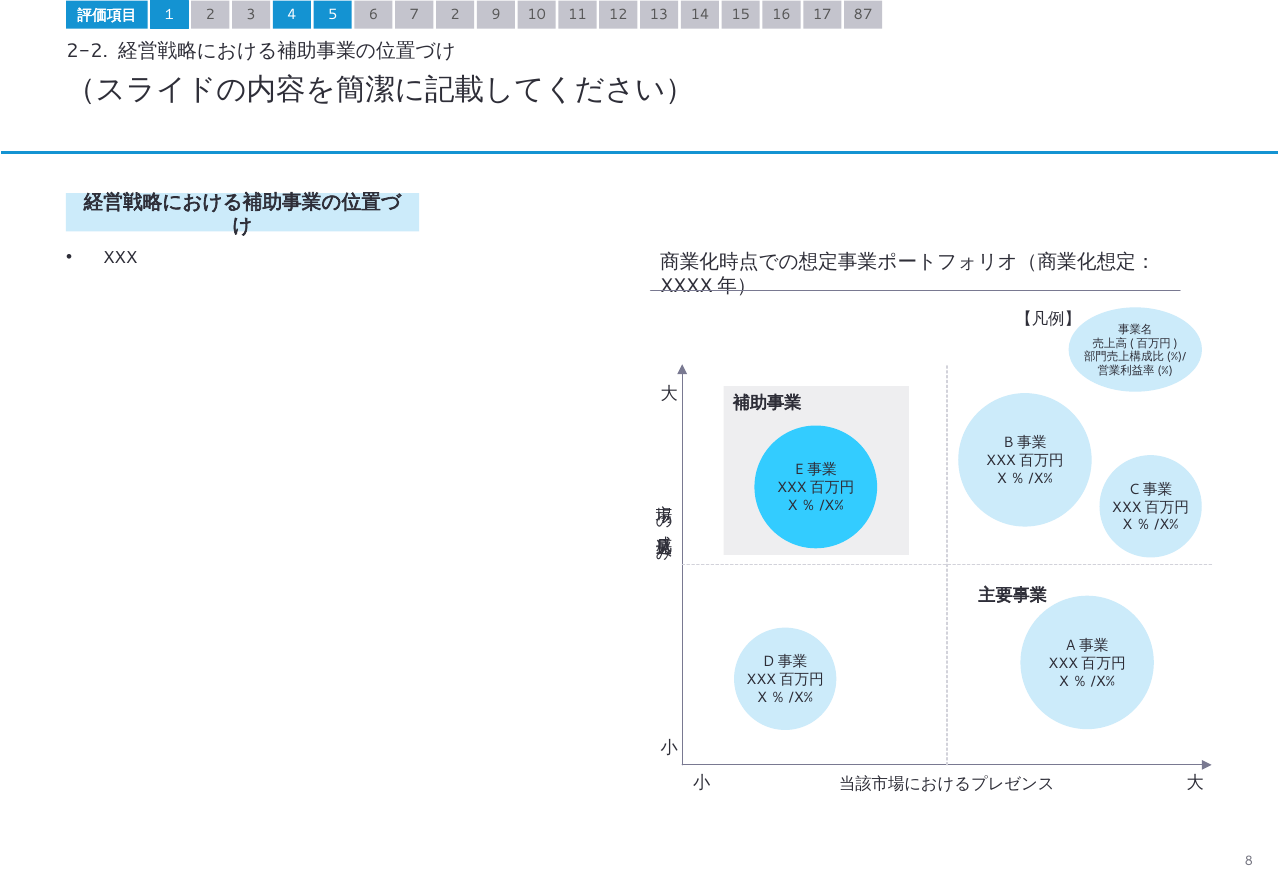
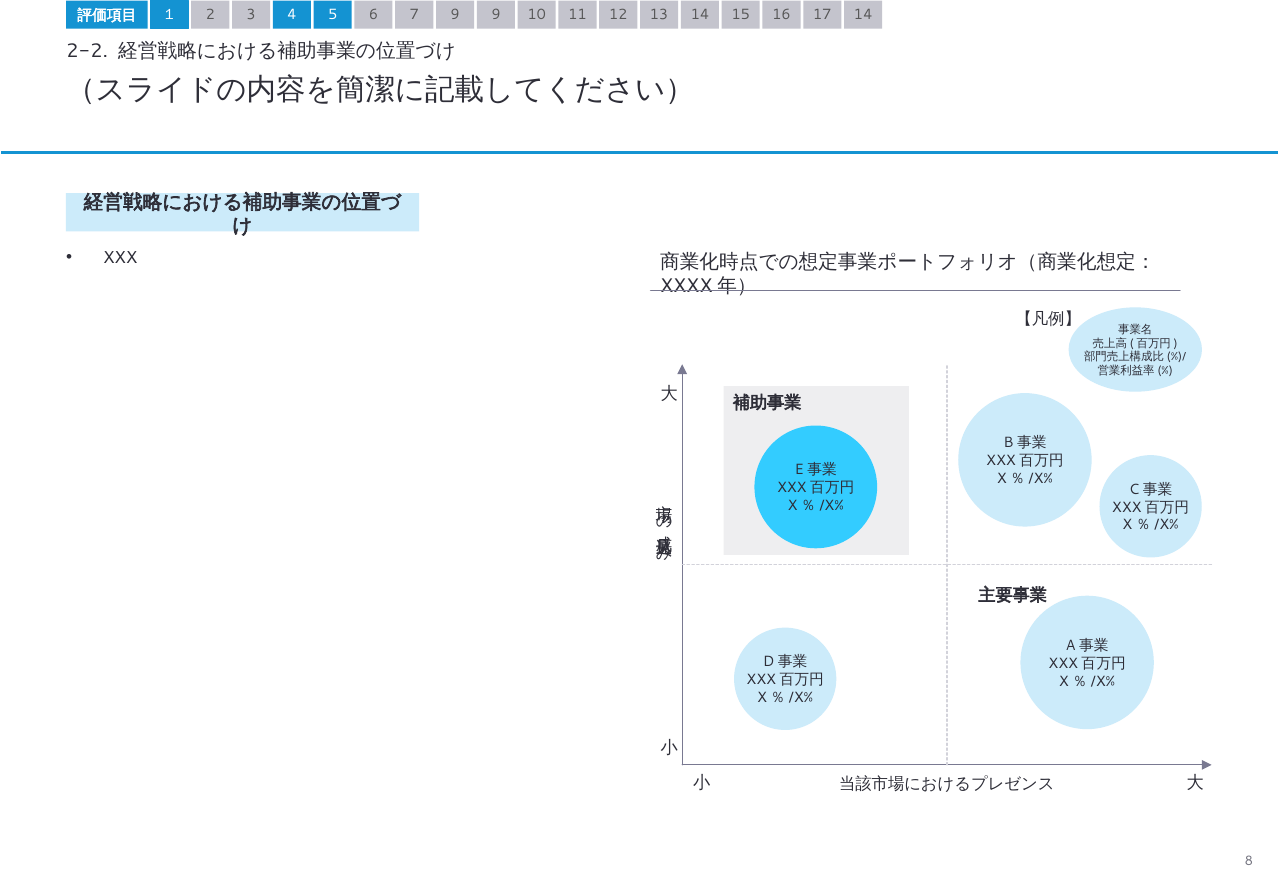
7 2: 2 -> 9 (455, 15)
17 87: 87 -> 14 (863, 15)
